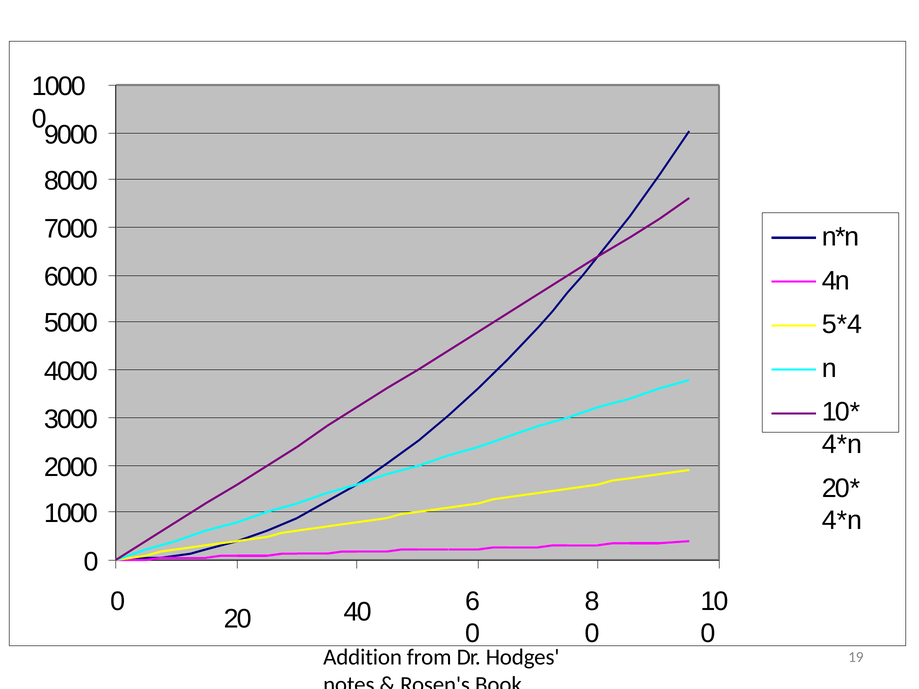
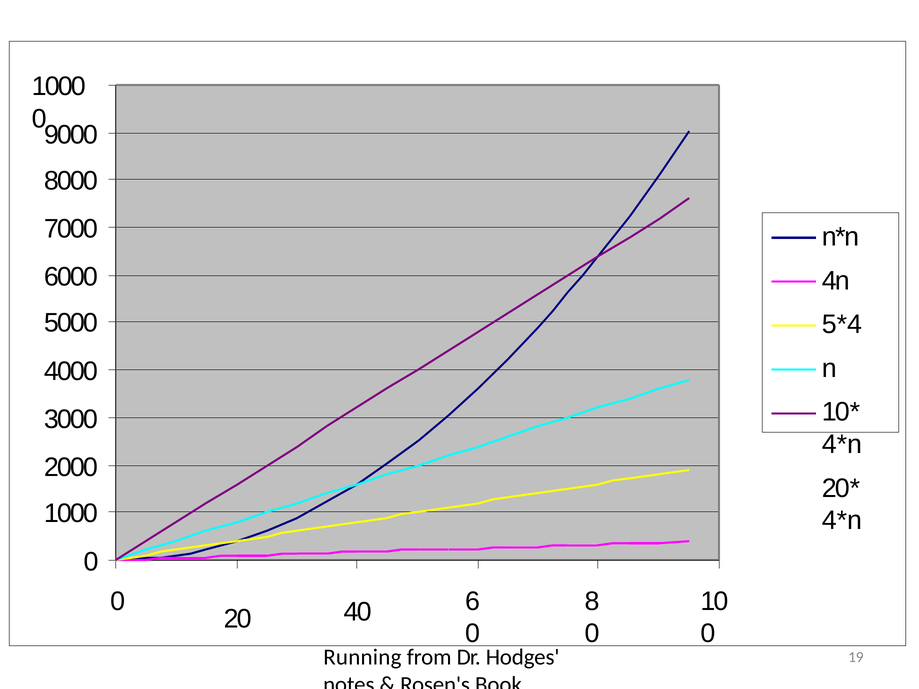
Addition: Addition -> Running (362, 657)
